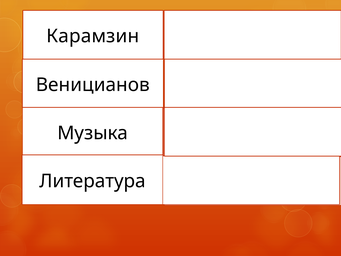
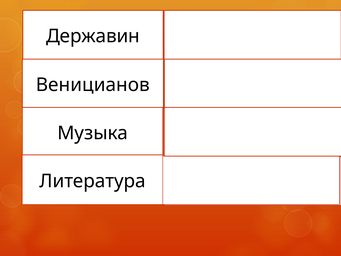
Карамзин: Карамзин -> Державин (93, 36)
